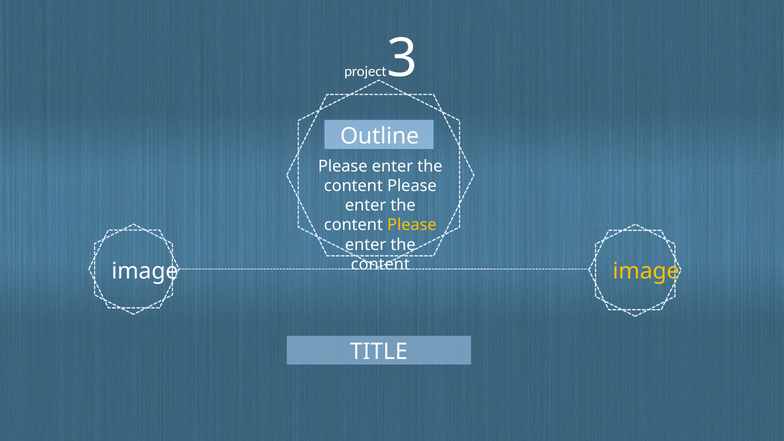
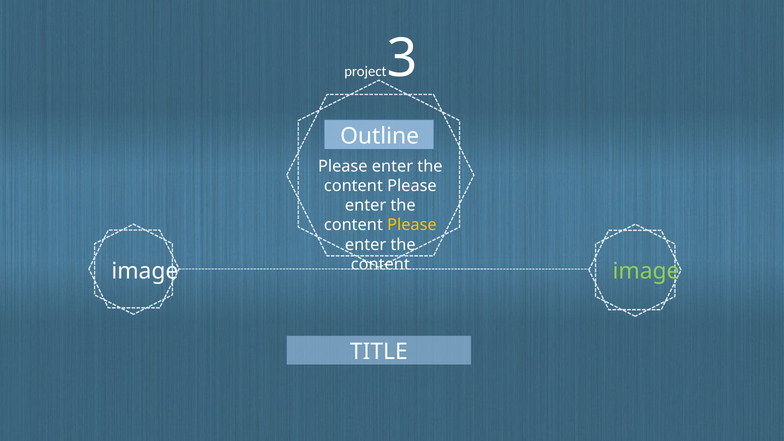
image colour: yellow -> light green (646, 271)
